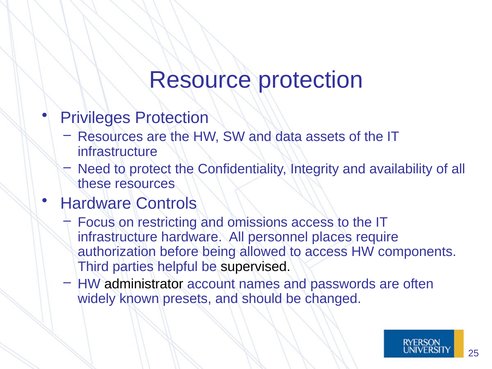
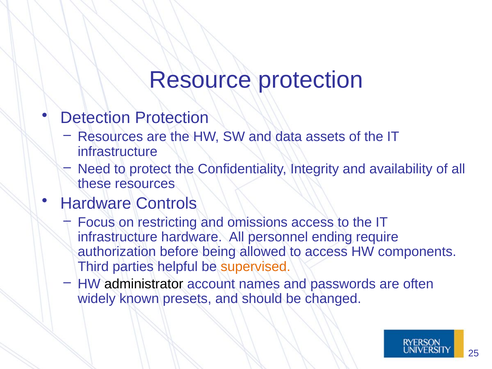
Privileges: Privileges -> Detection (95, 118)
places: places -> ending (332, 237)
supervised colour: black -> orange (256, 267)
